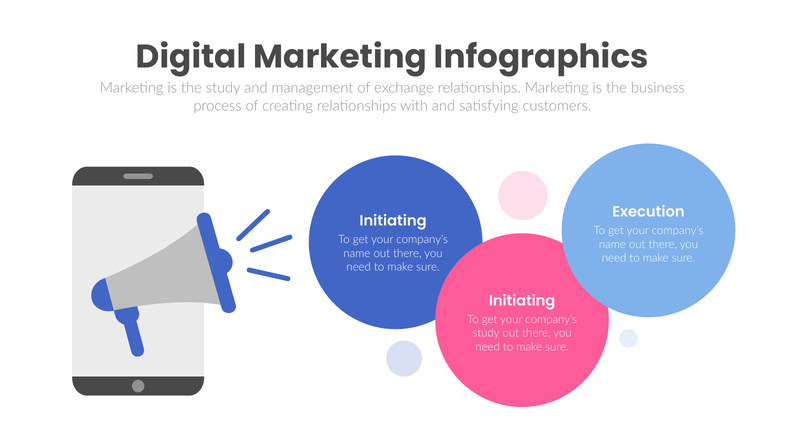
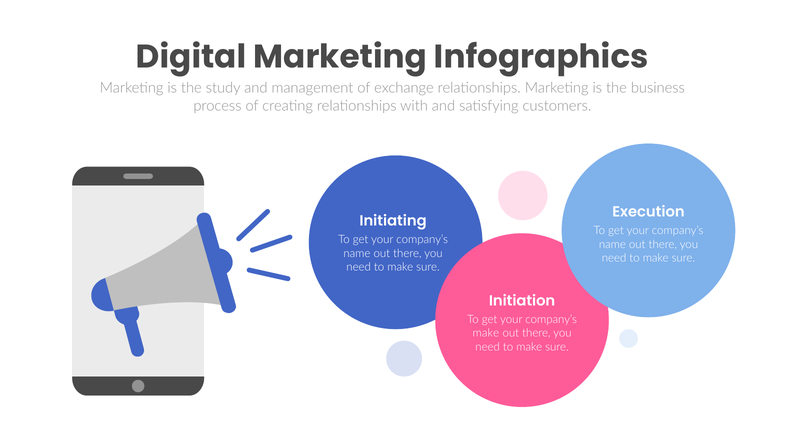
Initiating: Initiating -> Initiation (522, 301)
study: study -> make (486, 333)
